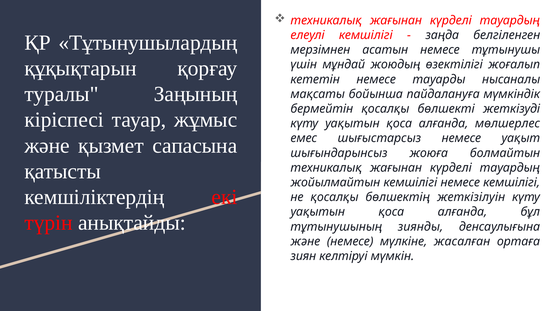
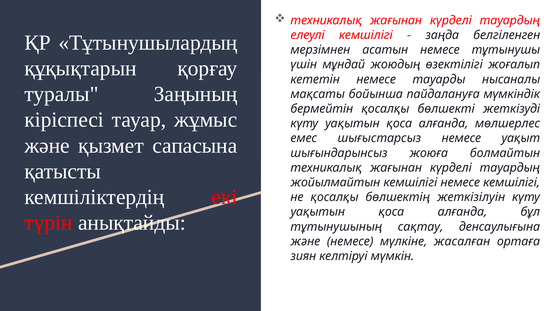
зиянды: зиянды -> сақтау (421, 227)
